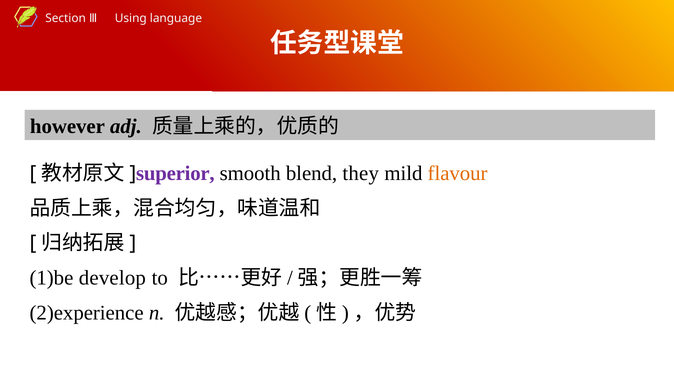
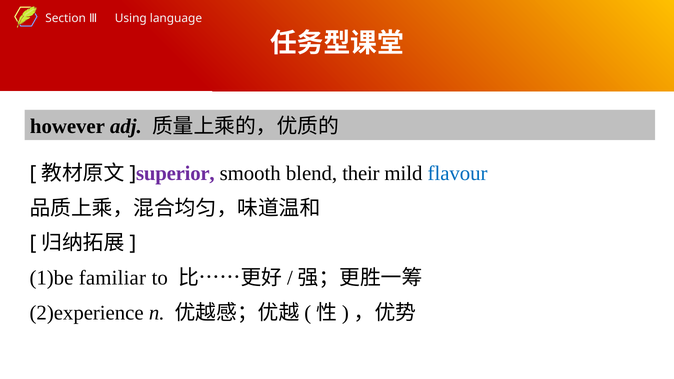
they: they -> their (361, 173)
flavour colour: orange -> blue (458, 173)
develop: develop -> familiar (112, 278)
